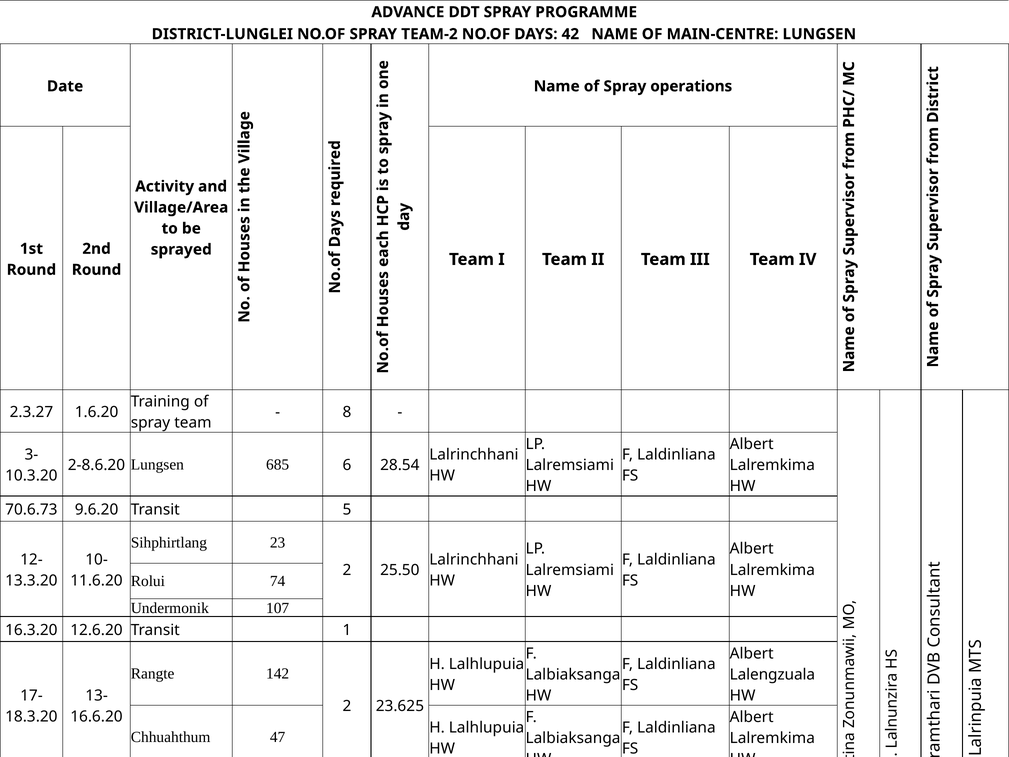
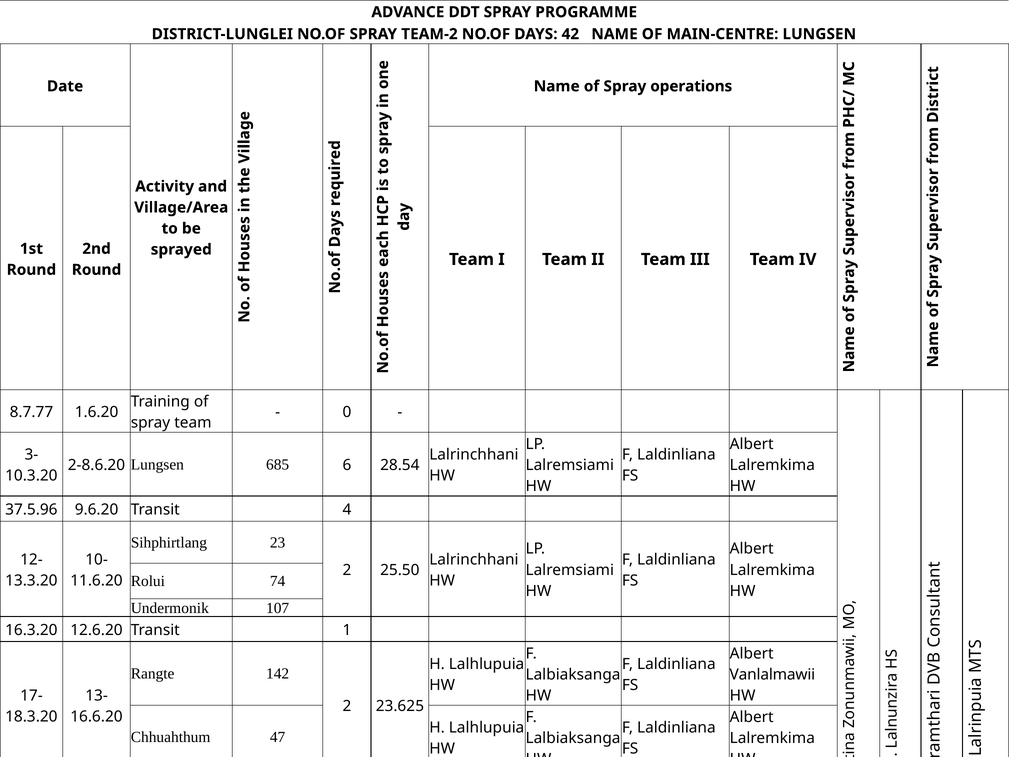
2.3.27: 2.3.27 -> 8.7.77 (31, 412)
8: 8 -> 0 (347, 412)
70.6.73: 70.6.73 -> 37.5.96 (31, 510)
5: 5 -> 4 (347, 510)
Lalengzuala: Lalengzuala -> Vanlalmawii (772, 674)
